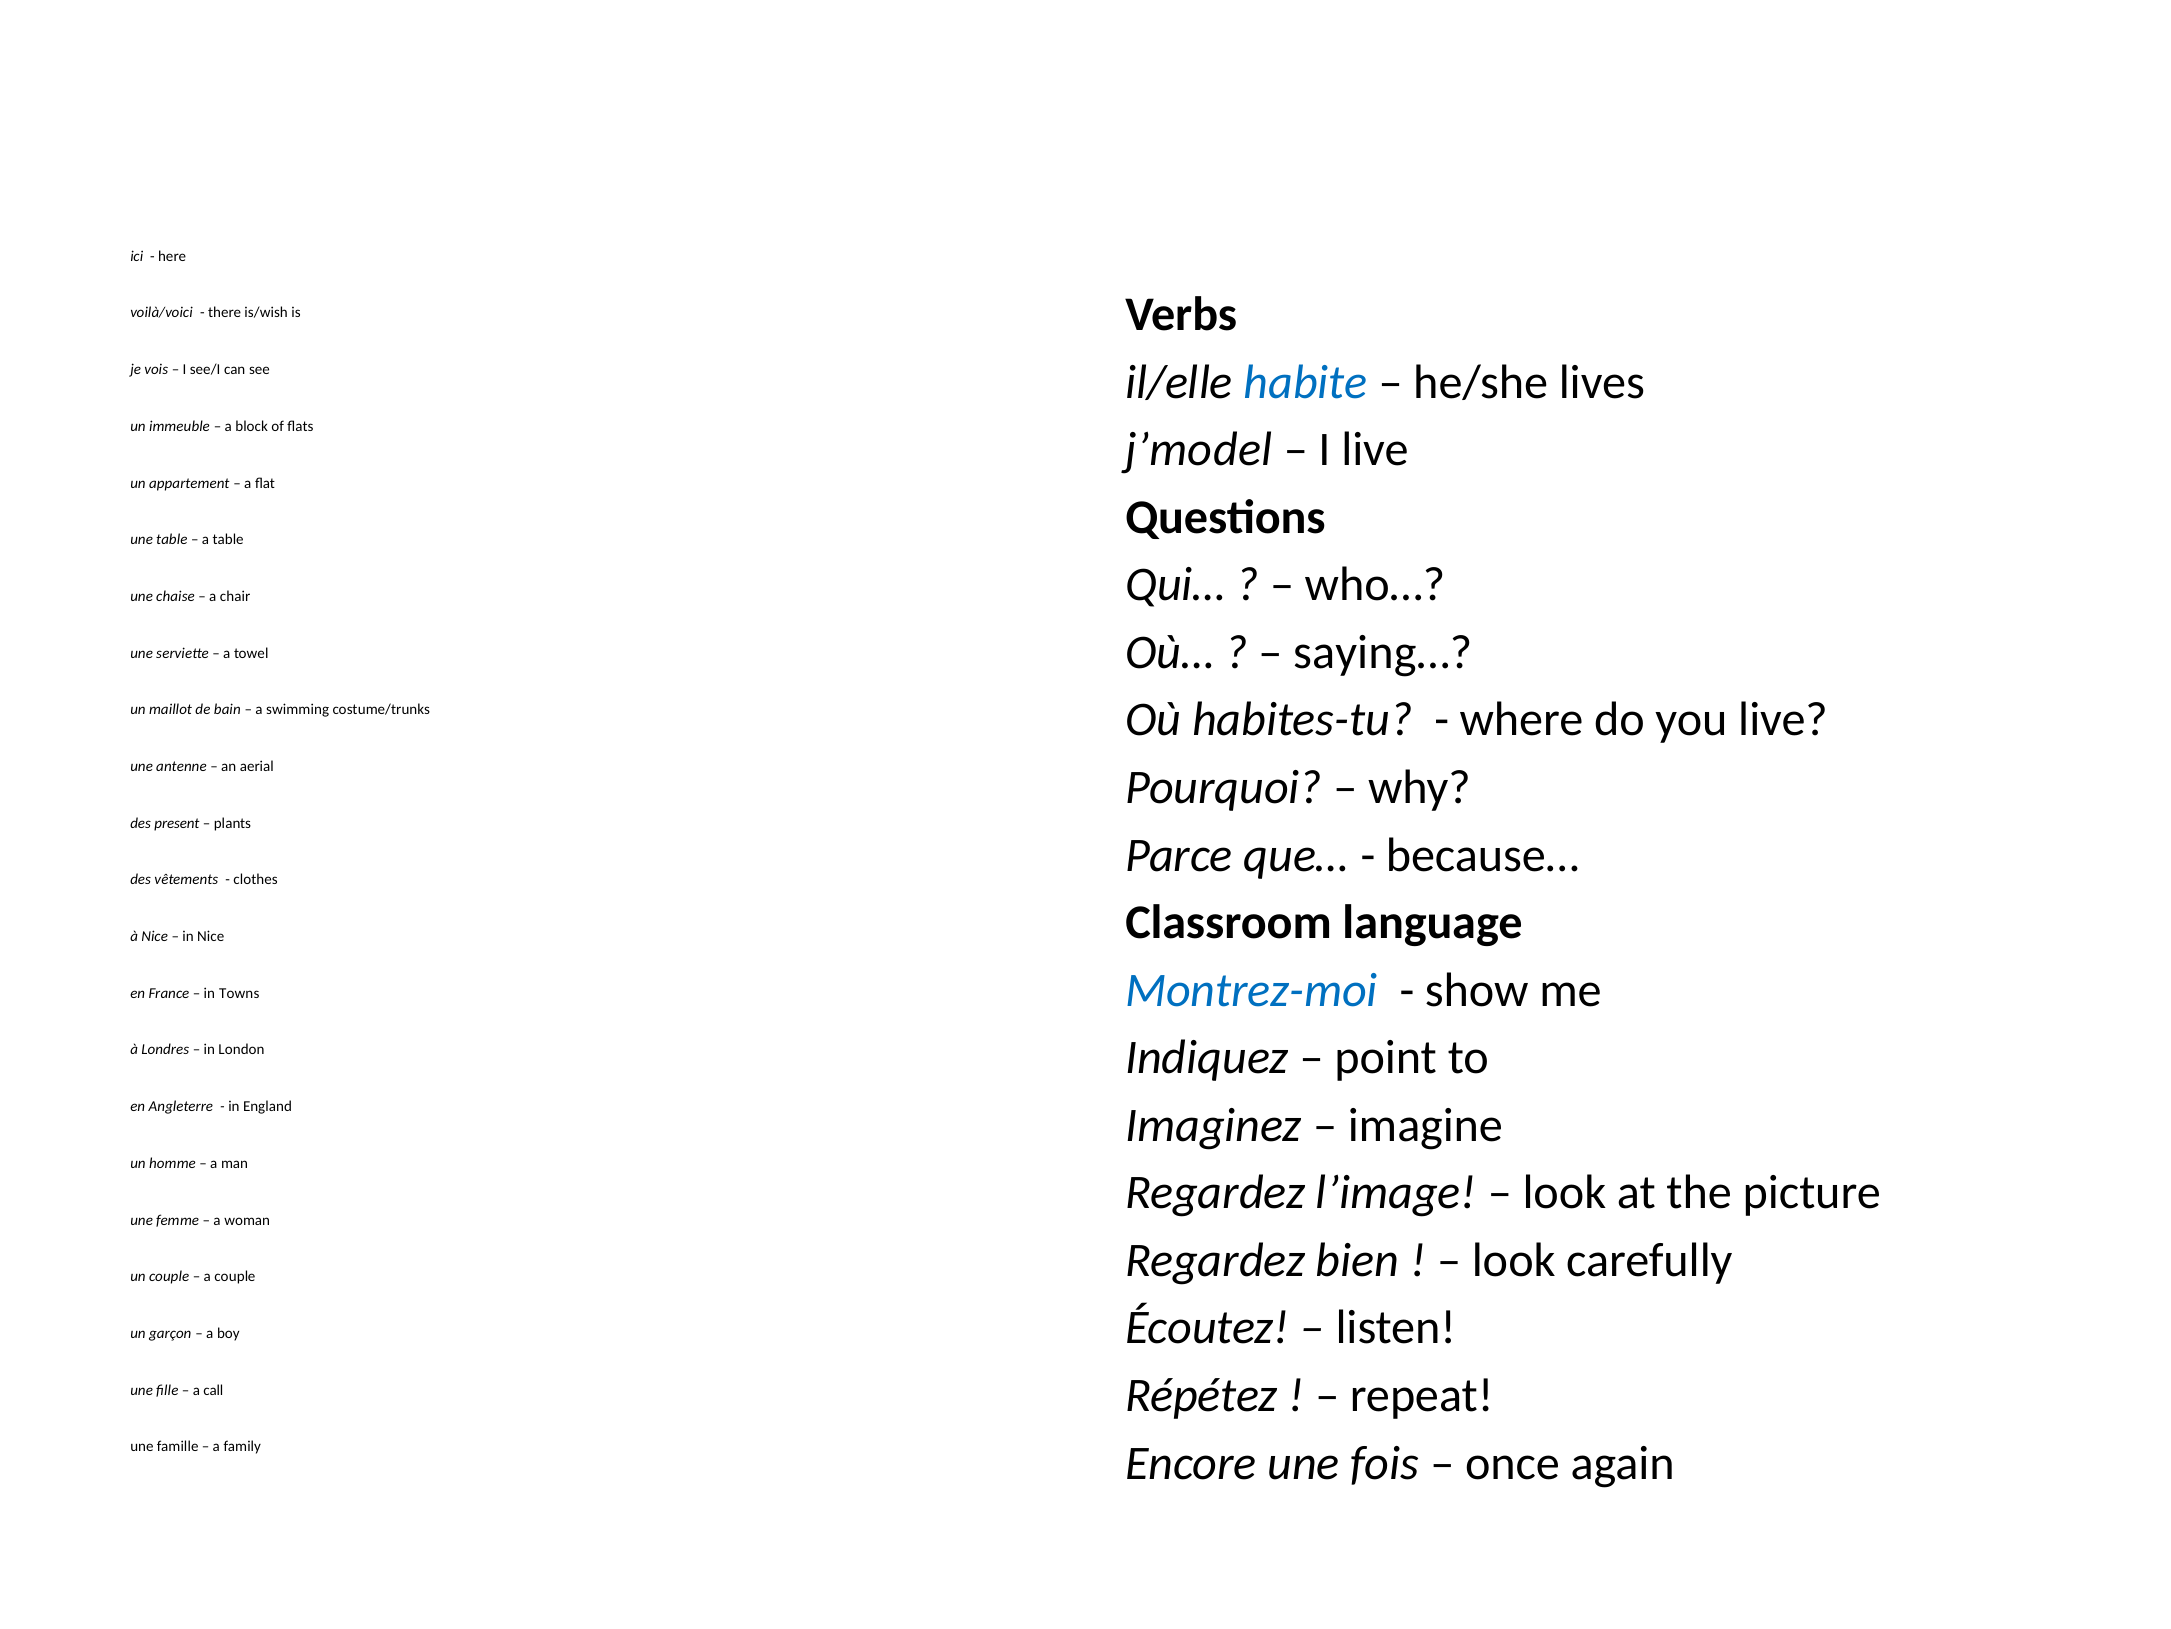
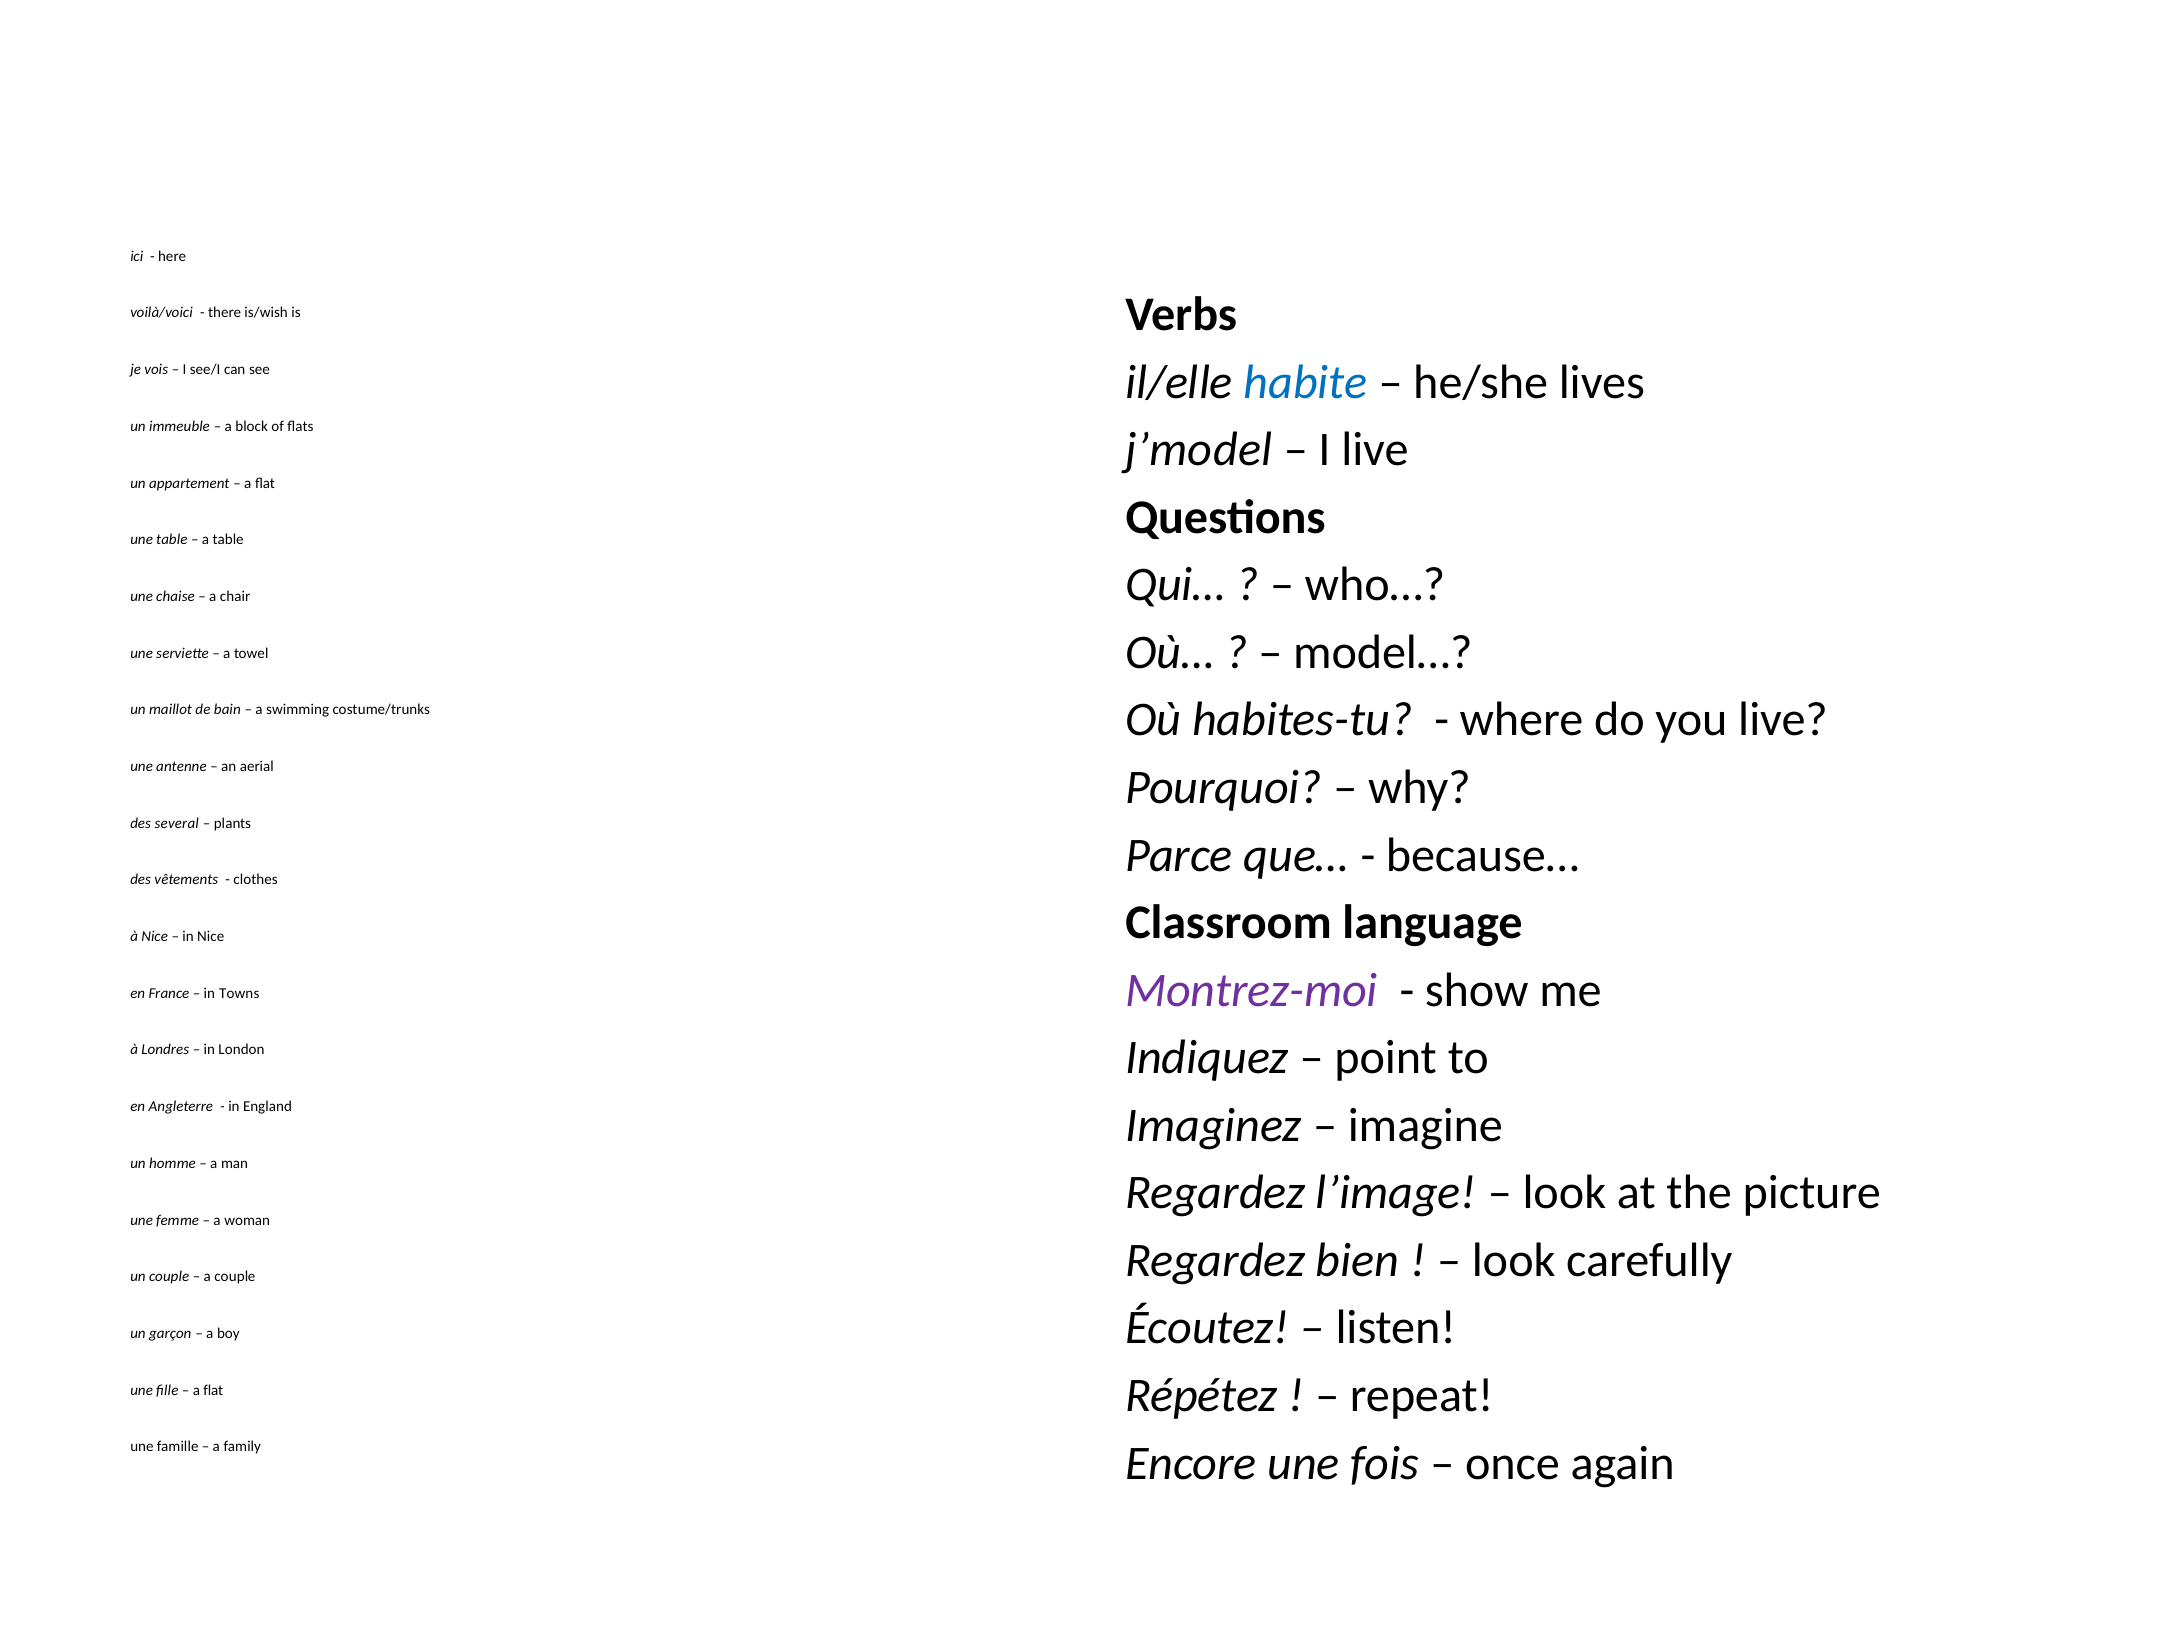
saying…: saying… -> model… (1383, 652)
present: present -> several (177, 823)
Montrez-moi colour: blue -> purple (1251, 990)
call: call -> flat (213, 1390)
